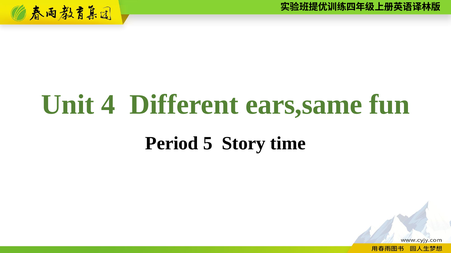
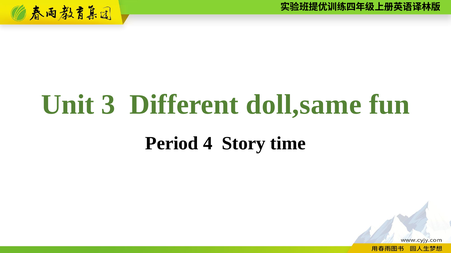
4: 4 -> 3 (108, 105)
ears,same: ears,same -> doll,same (304, 105)
5: 5 -> 4 (208, 144)
